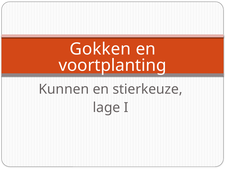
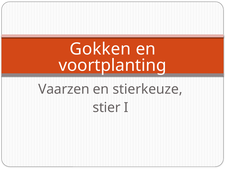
Kunnen: Kunnen -> Vaarzen (64, 89)
lage: lage -> stier (107, 107)
